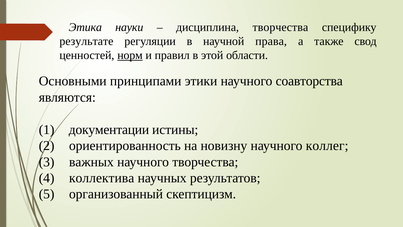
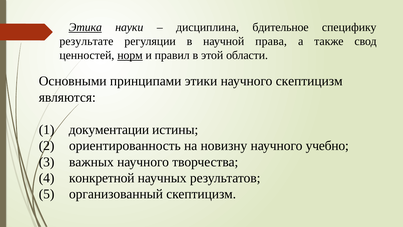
Этика underline: none -> present (85, 27)
дисциплина творчества: творчества -> бдительное (281, 27)
научного соавторства: соавторства -> скептицизм (309, 81)
коллег: коллег -> учебно (327, 146)
коллектива: коллектива -> конкретной (102, 178)
